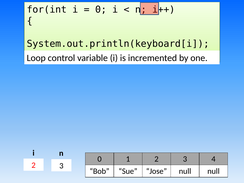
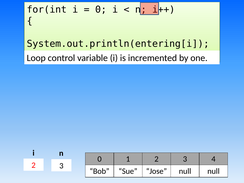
System.out.println(keyboard[i: System.out.println(keyboard[i -> System.out.println(entering[i (118, 44)
